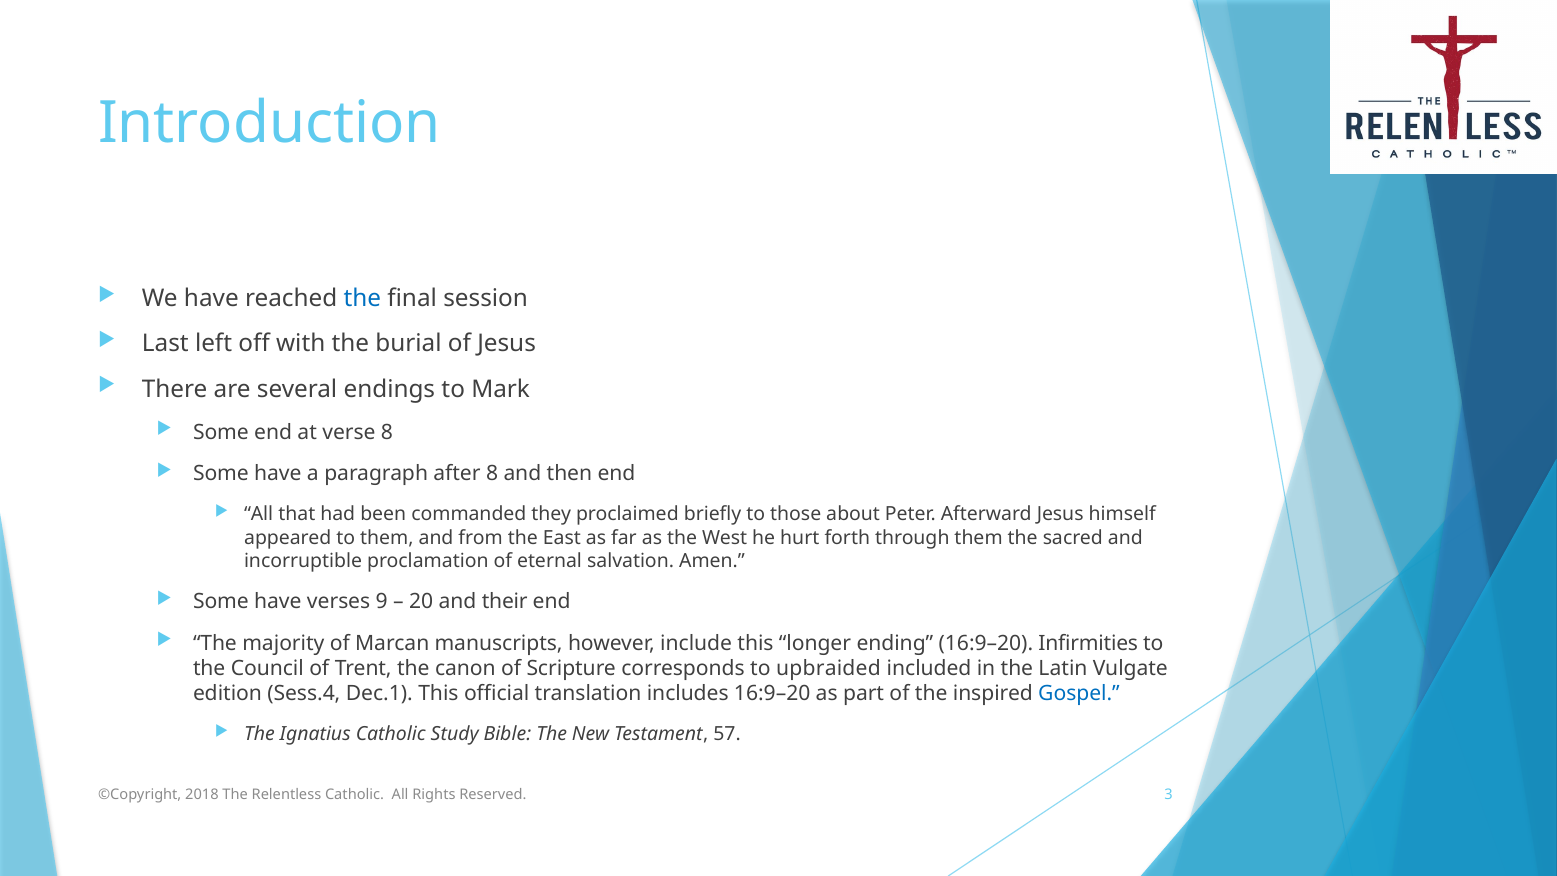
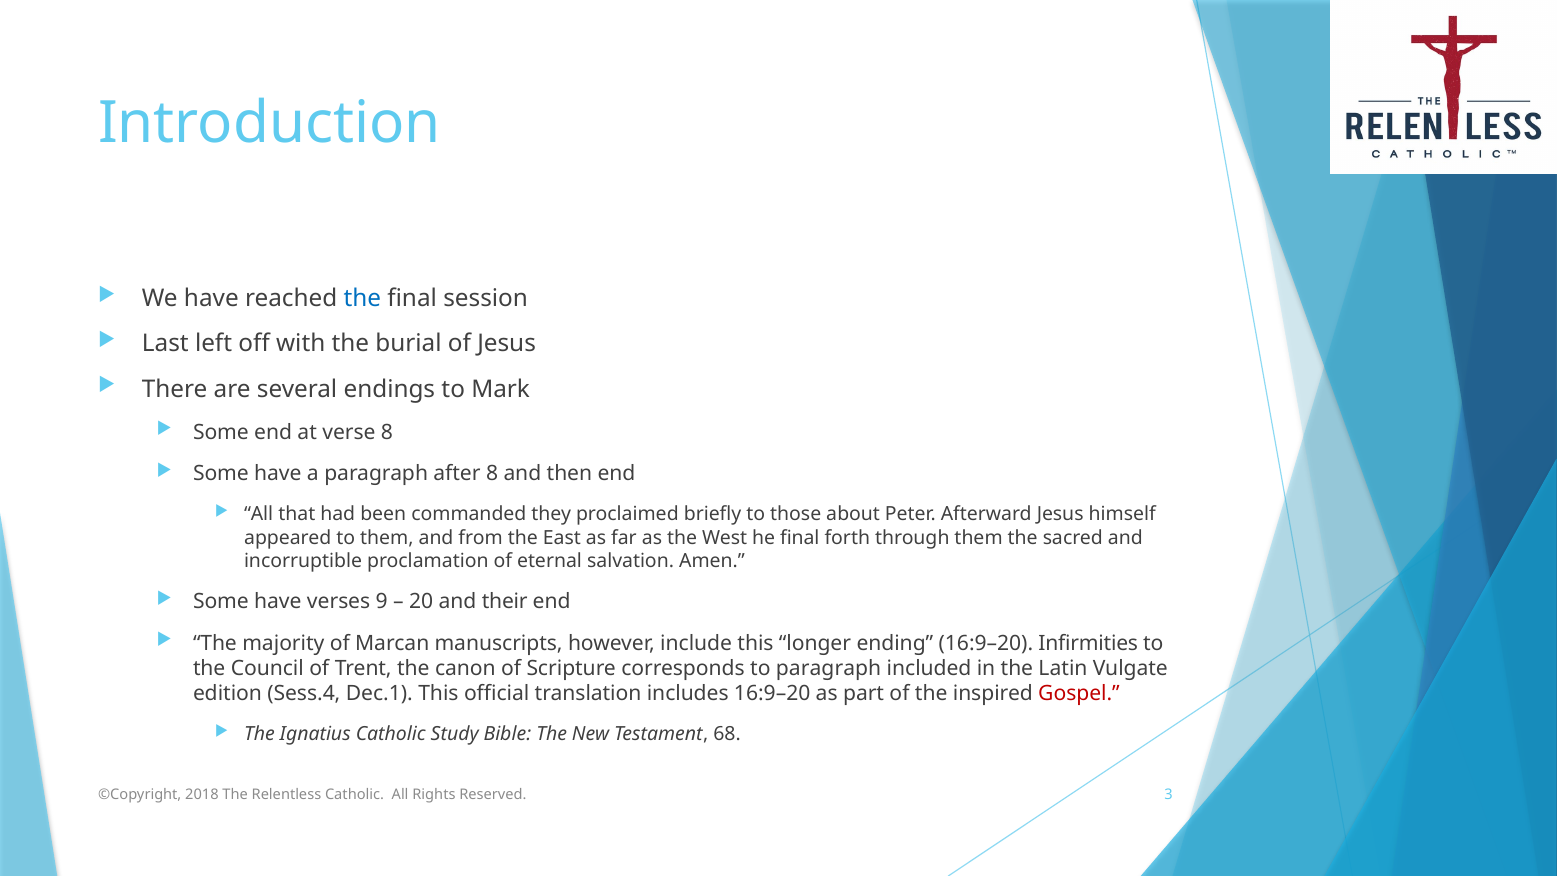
he hurt: hurt -> final (800, 538)
to upbraided: upbraided -> paragraph (829, 668)
Gospel colour: blue -> red (1079, 694)
57: 57 -> 68 (727, 734)
